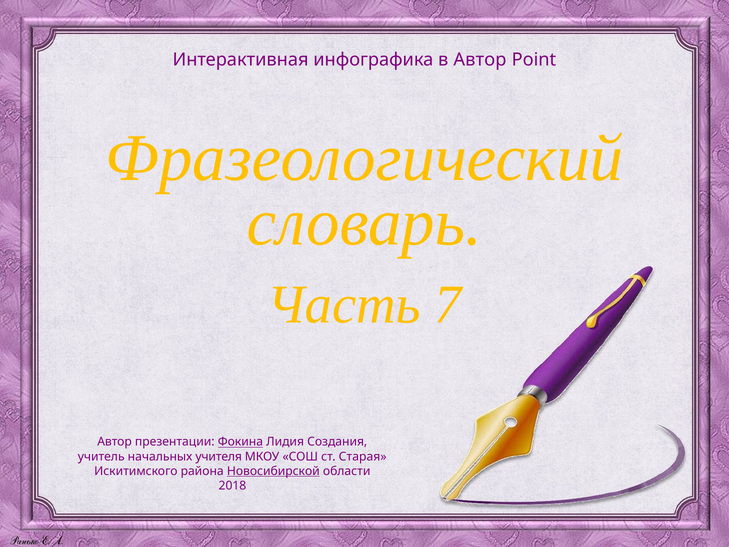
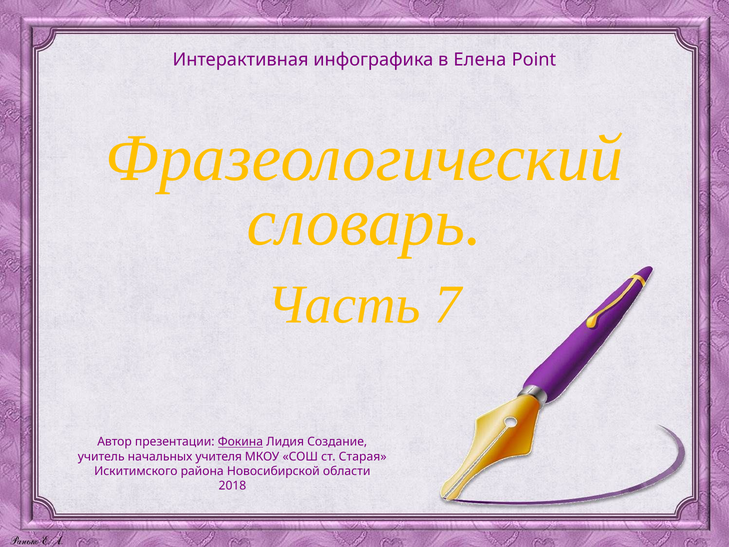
в Автор: Автор -> Елена (480, 60)
Создания: Создания -> Создание (337, 442)
Новосибирской underline: present -> none (273, 471)
